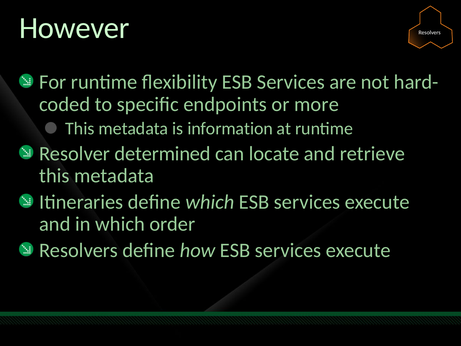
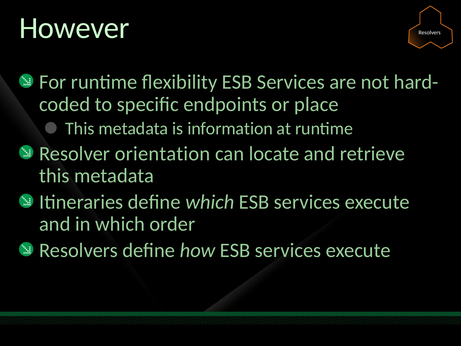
more: more -> place (316, 104)
determined: determined -> orientation (162, 153)
